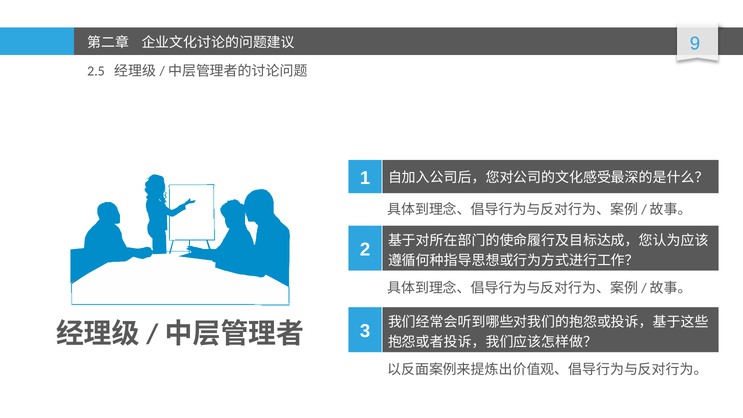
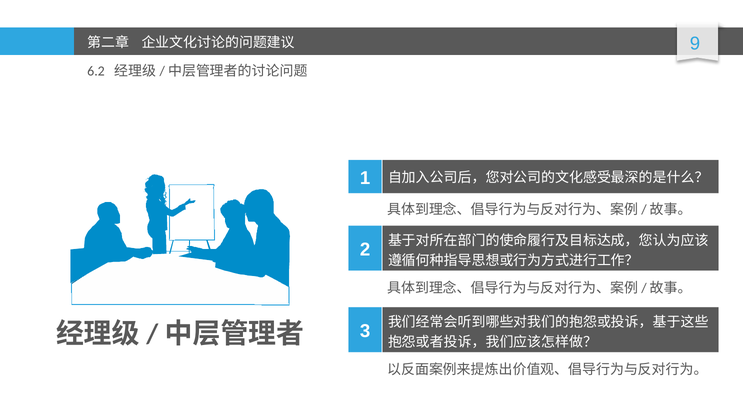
2.5: 2.5 -> 6.2 (96, 71)
